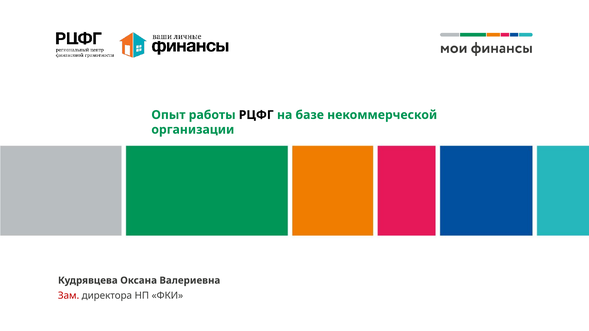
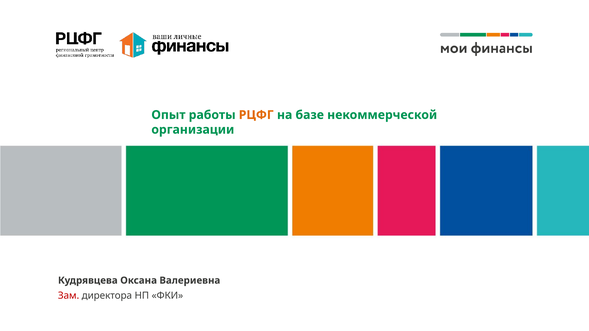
РЦФГ colour: black -> orange (256, 115)
